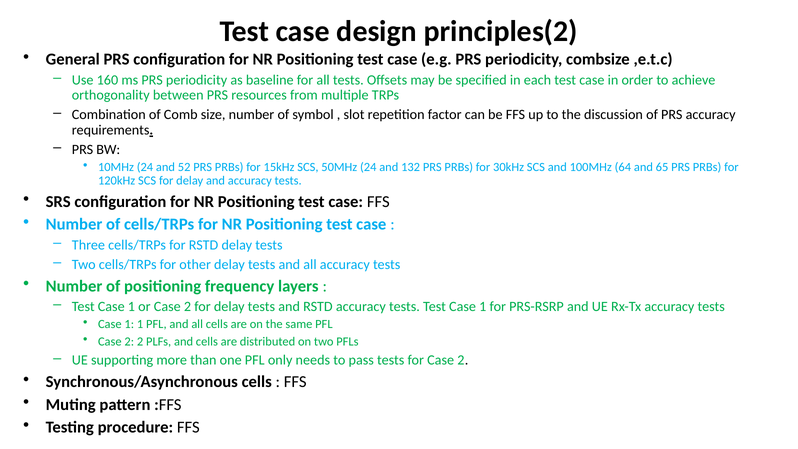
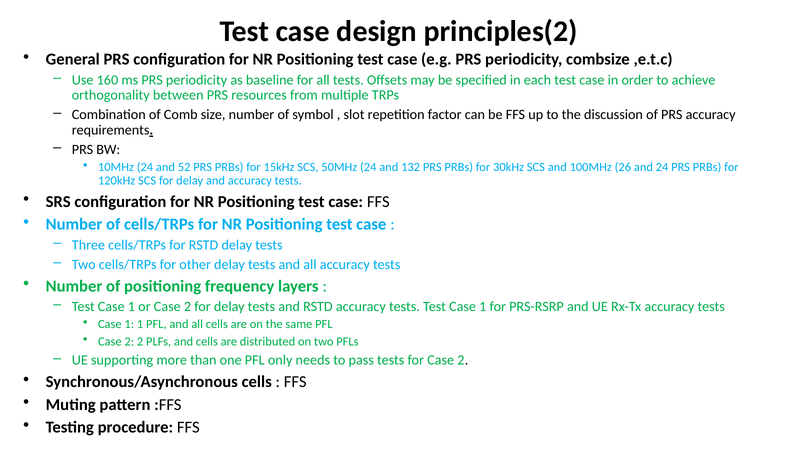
64: 64 -> 26 (623, 167)
and 65: 65 -> 24 (662, 167)
